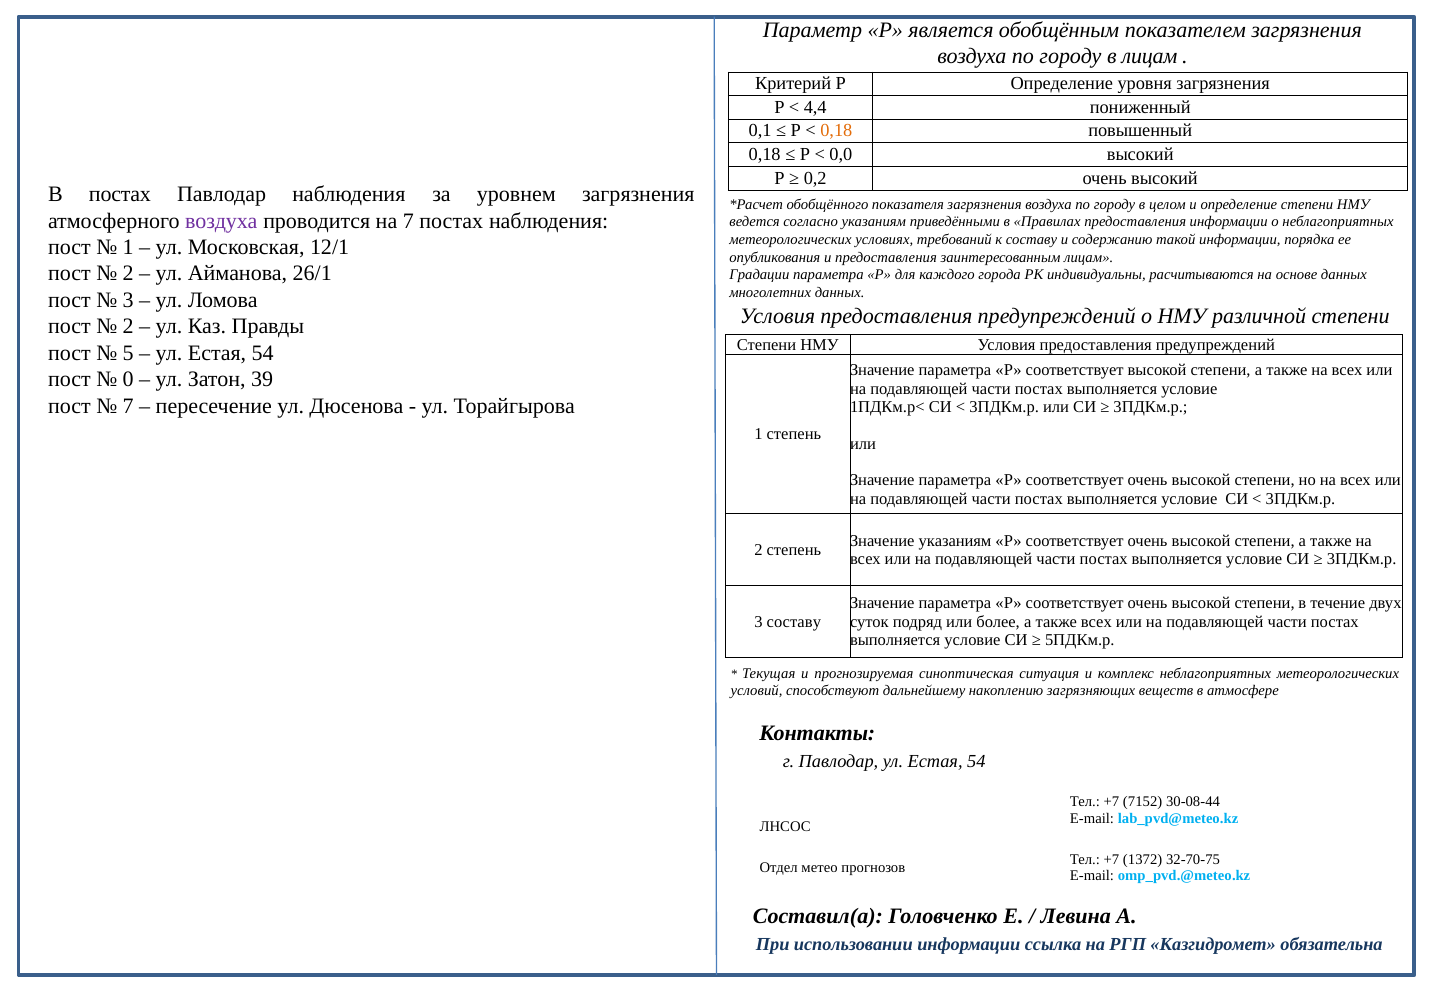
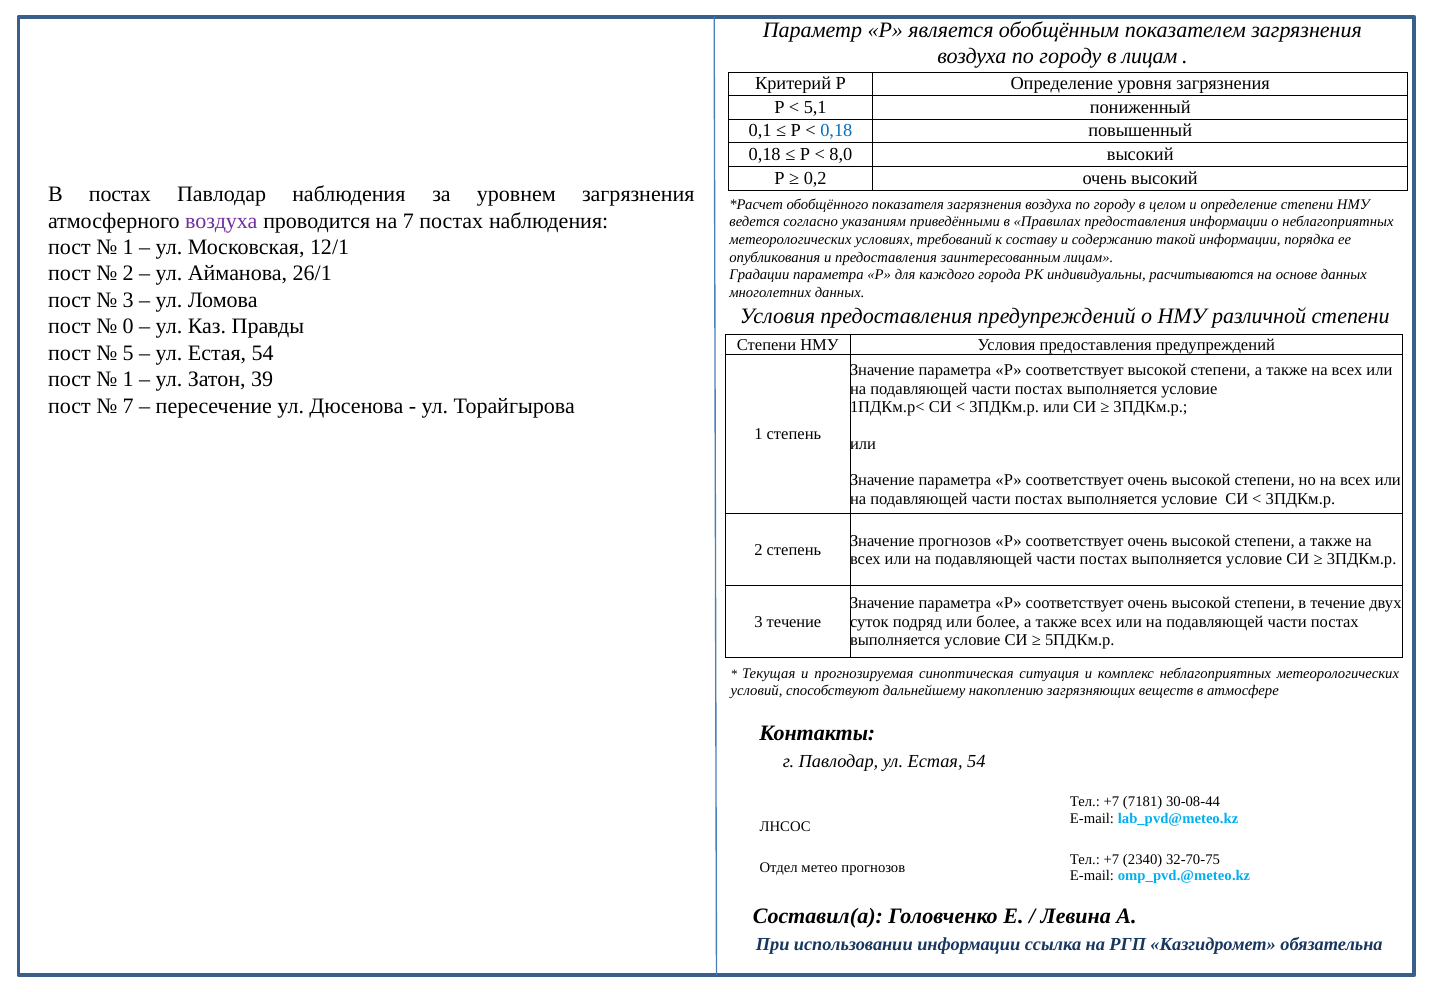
4,4: 4,4 -> 5,1 (815, 107)
0,18 colour: orange -> blue (836, 131)
0,0: 0,0 -> 8,0 (841, 155)
2: 2 -> 0 (128, 327)
0: 0 -> 1 (128, 380)
Значение указаниям: указаниям -> прогнозов (955, 541)
3 составу: составу -> течение (794, 622)
7152: 7152 -> 7181 (1143, 802)
1372: 1372 -> 2340 (1143, 859)
